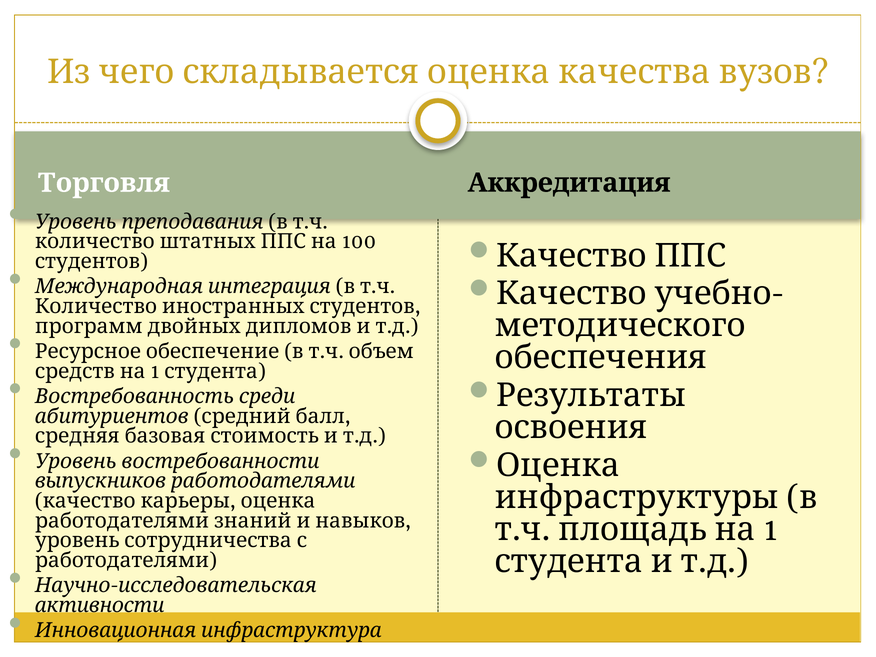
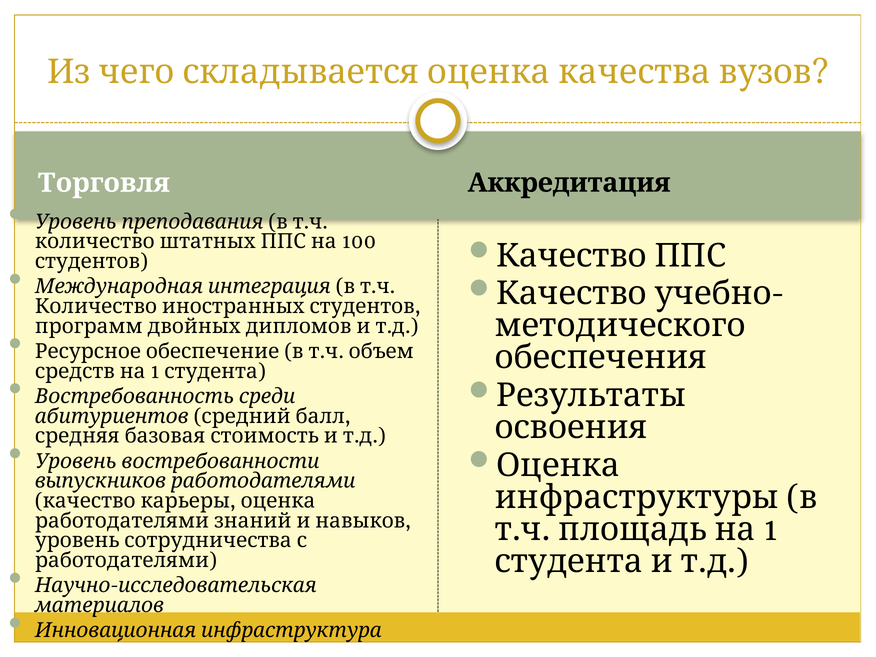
активности: активности -> материалов (100, 605)
